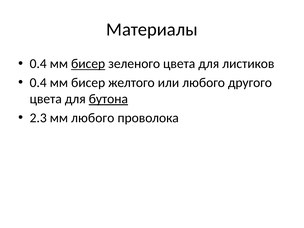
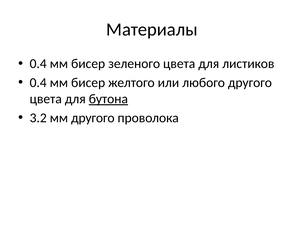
бисер underline: present -> none (88, 64)
2.3: 2.3 -> 3.2 (38, 118)
мм любого: любого -> другого (93, 118)
